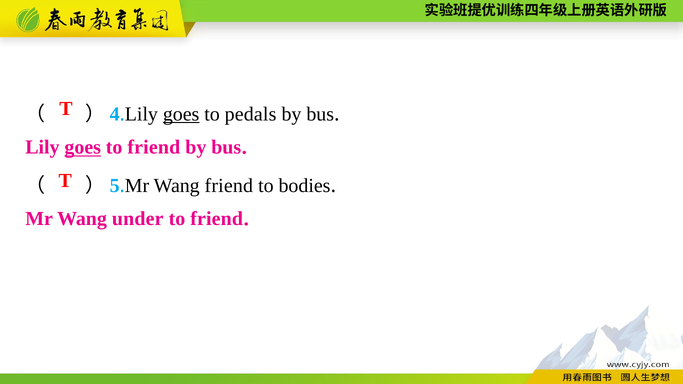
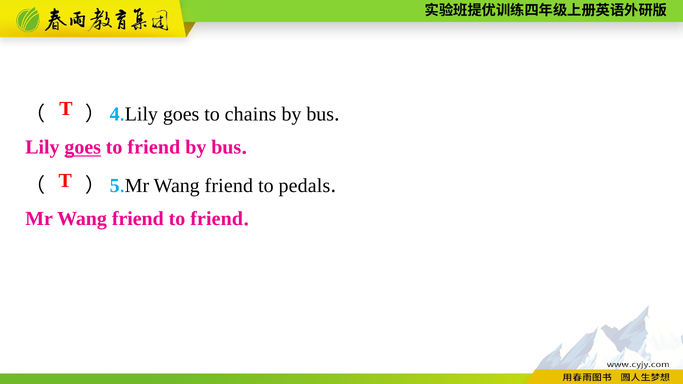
goes underline: present -> none (181, 114)
pedals: pedals -> chains (251, 114)
bodies: bodies -> pedals (304, 186)
under: under -> friend (138, 219)
